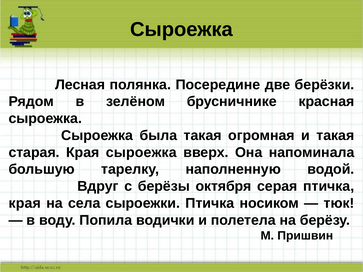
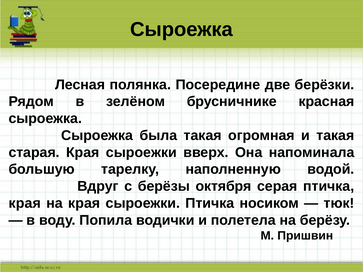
старая Края сыроежка: сыроежка -> сыроежки (141, 153)
на села: села -> края (84, 203)
